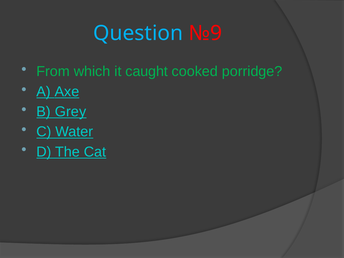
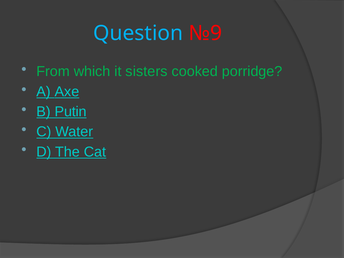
caught: caught -> sisters (147, 71)
Grey: Grey -> Putin (71, 112)
